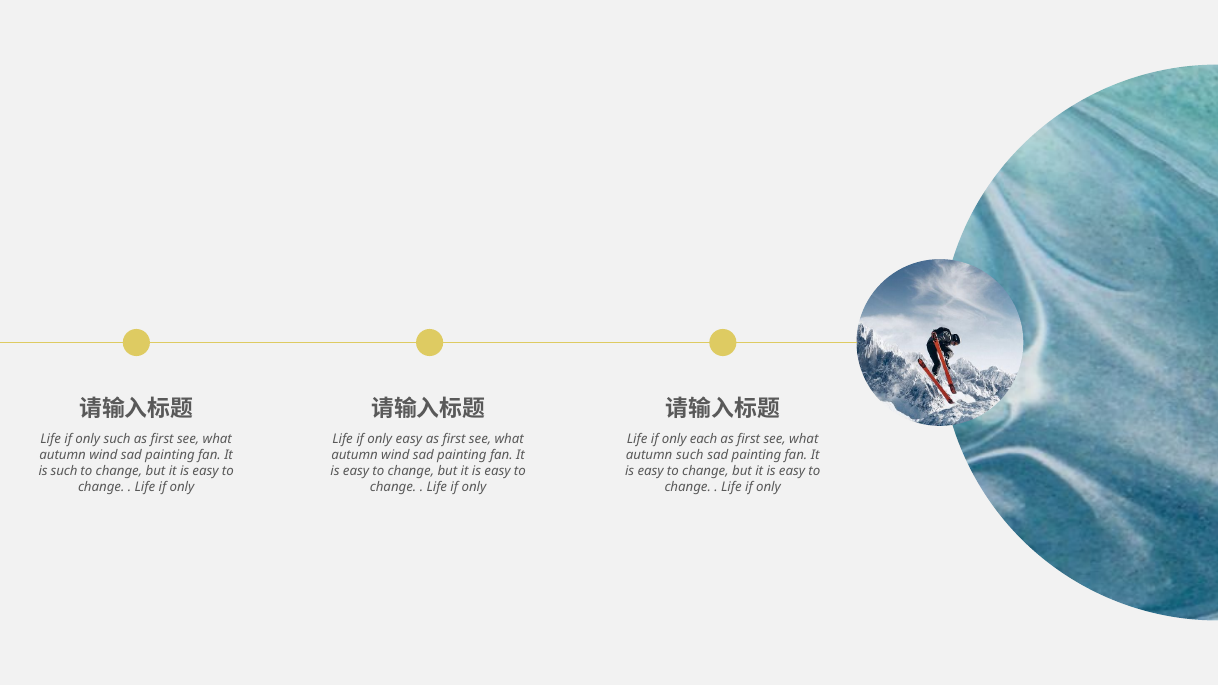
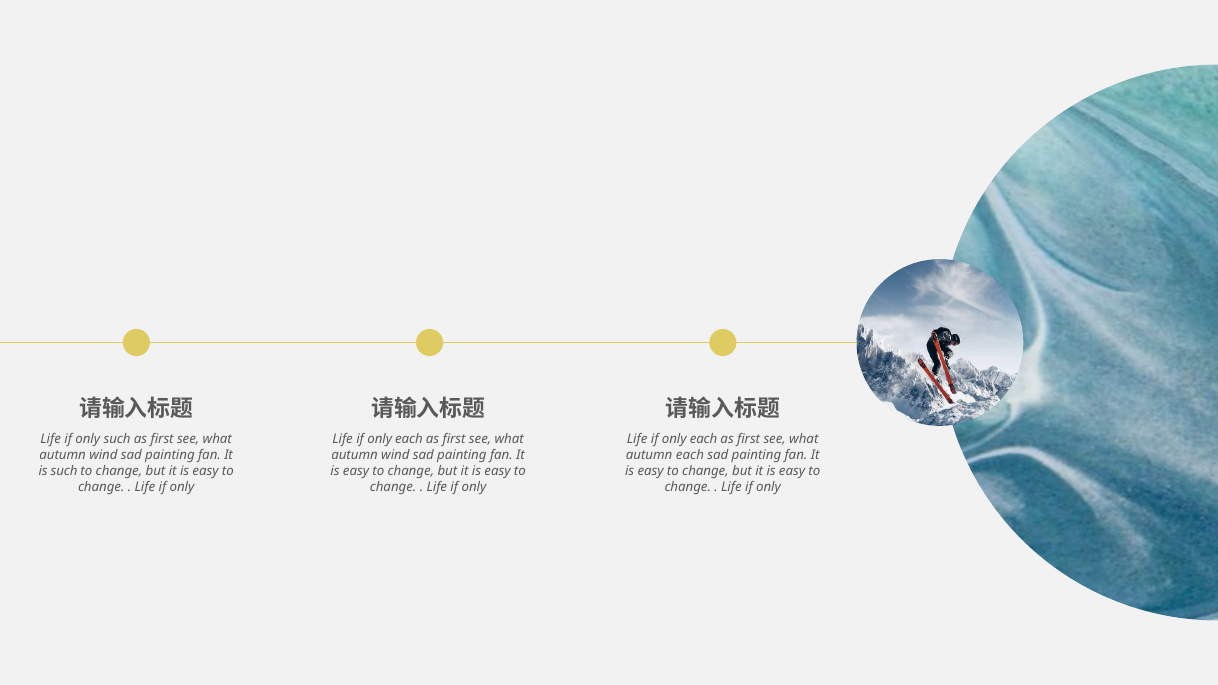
easy: easy -> each (409, 439)
autumn such: such -> each (690, 455)
